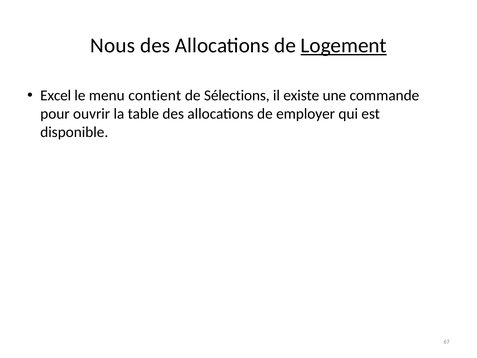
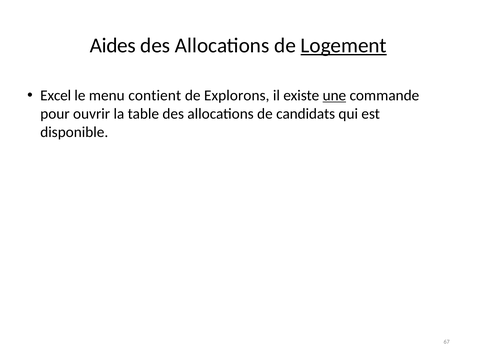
Nous: Nous -> Aides (113, 46)
Sélections: Sélections -> Explorons (237, 95)
une underline: none -> present (334, 95)
employer: employer -> candidats (306, 114)
